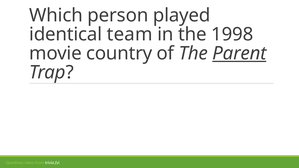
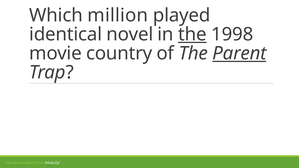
person: person -> million (118, 15)
team: team -> novel (130, 34)
the underline: none -> present (192, 34)
